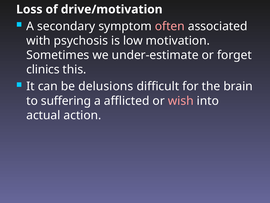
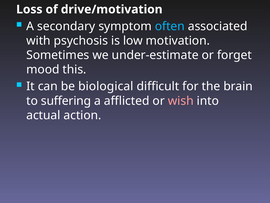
often colour: pink -> light blue (170, 26)
clinics: clinics -> mood (43, 69)
delusions: delusions -> biological (106, 86)
